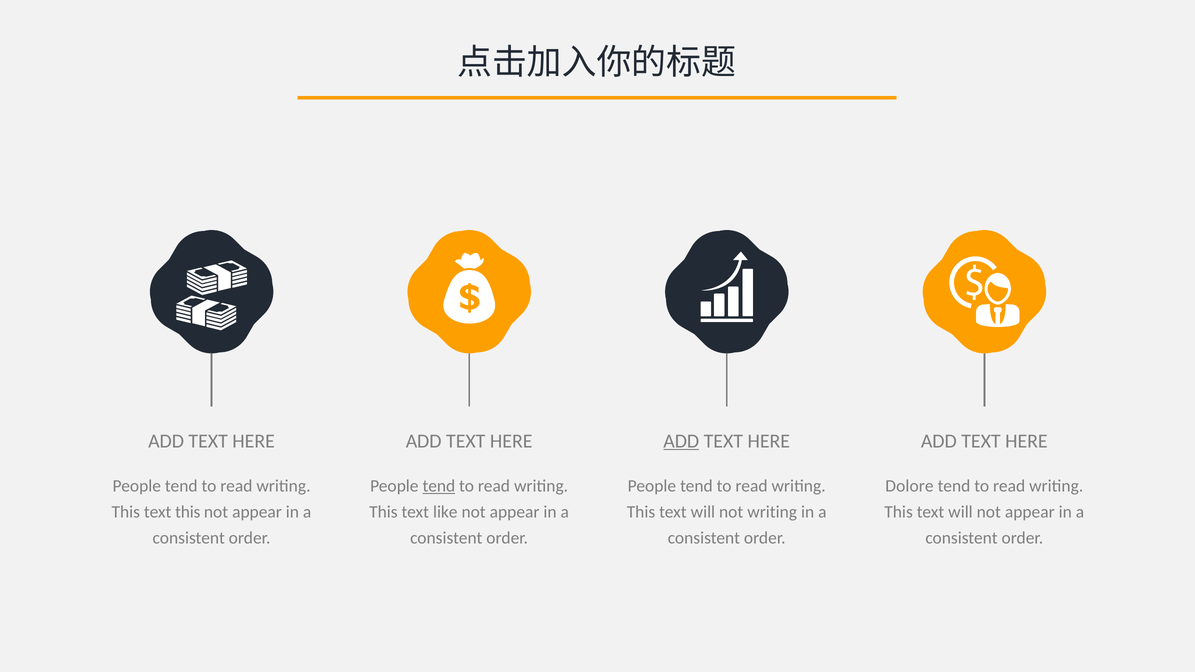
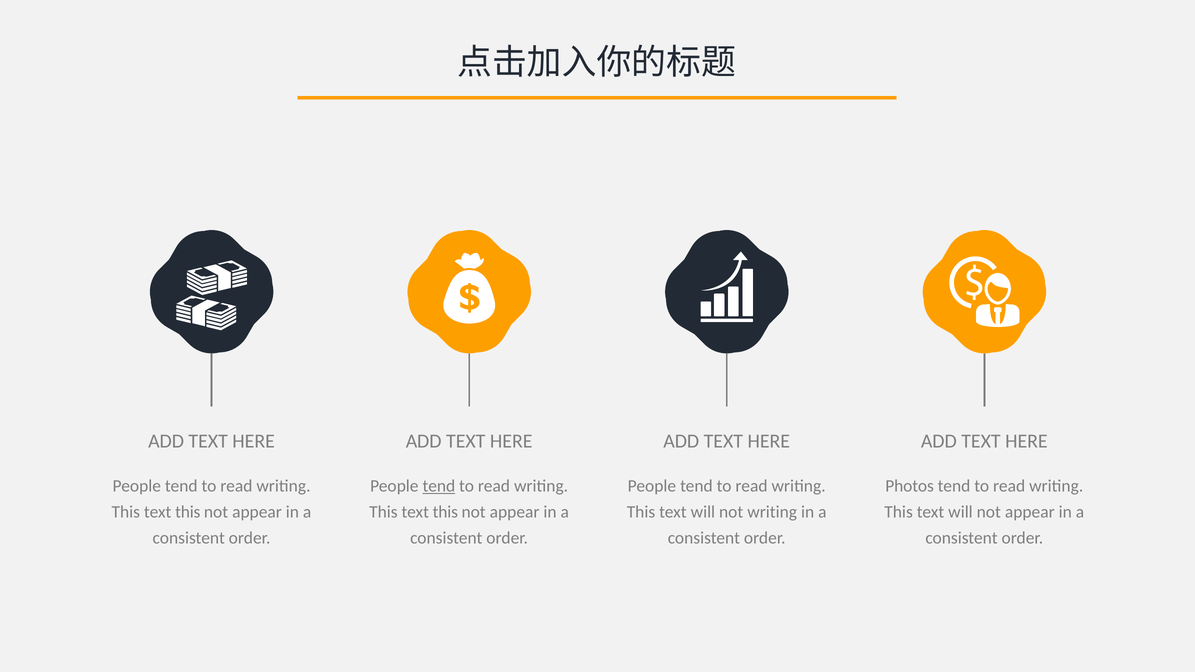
ADD underline: present -> none (681, 441)
Dolore: Dolore -> Photos (910, 486)
like: like -> this (445, 512)
